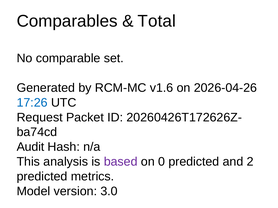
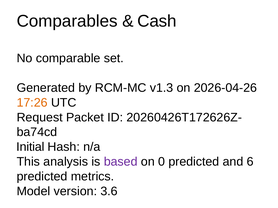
Total: Total -> Cash (157, 21)
v1.6: v1.6 -> v1.3 (162, 88)
17:26 colour: blue -> orange (32, 103)
Audit: Audit -> Initial (30, 147)
2: 2 -> 6 (250, 162)
3.0: 3.0 -> 3.6 (109, 192)
